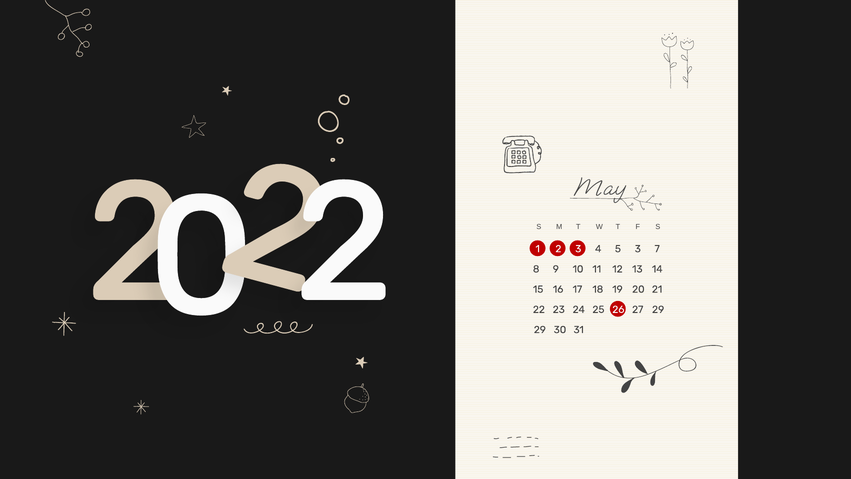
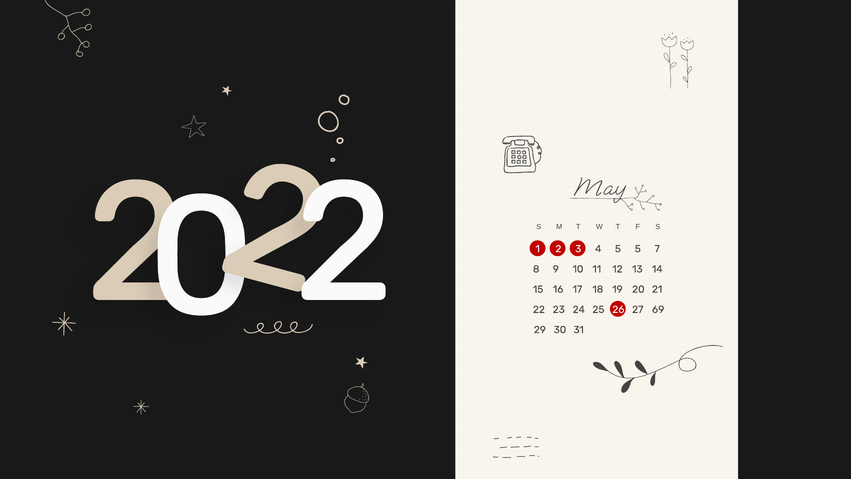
5 3: 3 -> 5 (638, 249)
27 29: 29 -> 69 (658, 309)
